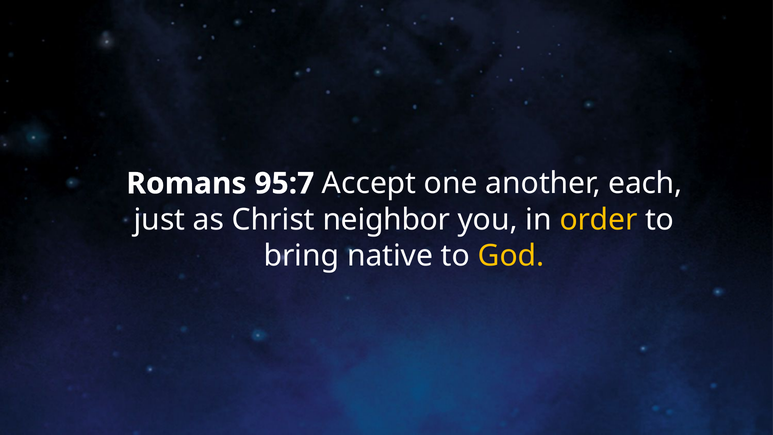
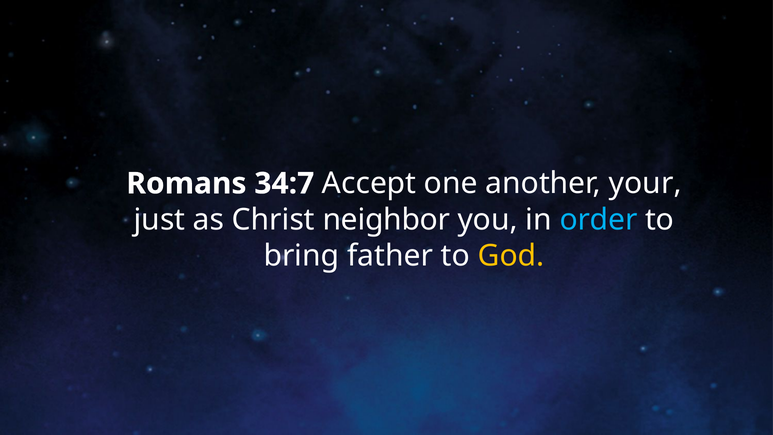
95:7: 95:7 -> 34:7 (284, 183)
each: each -> your (645, 183)
order colour: yellow -> light blue (599, 220)
native: native -> father (390, 256)
